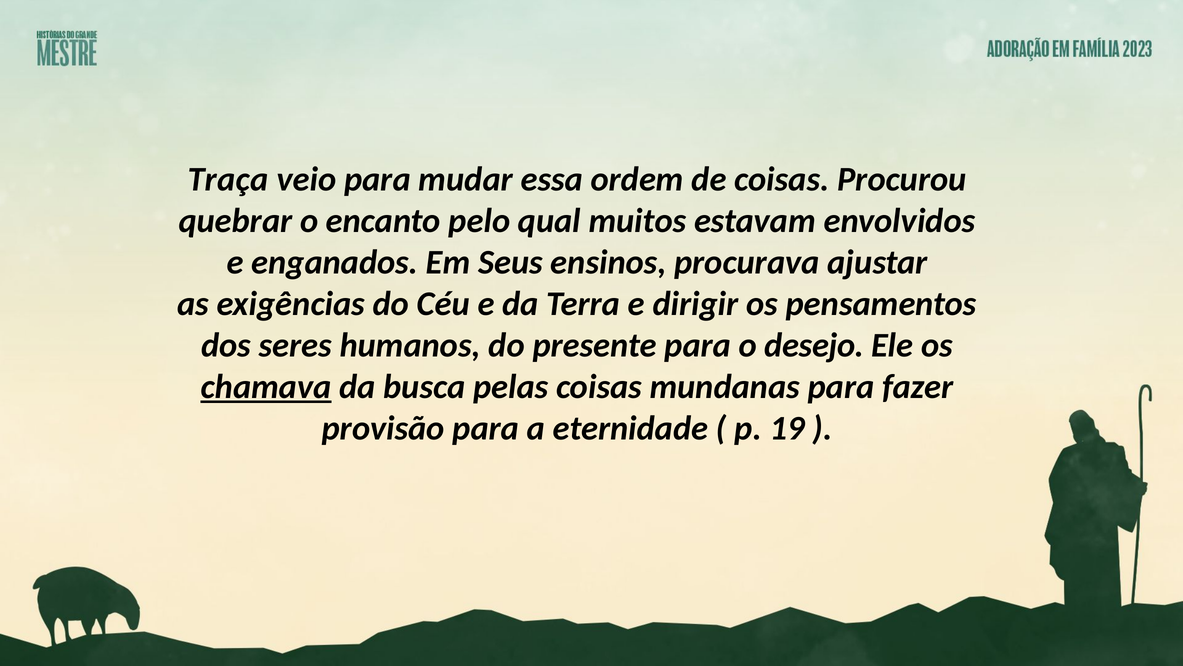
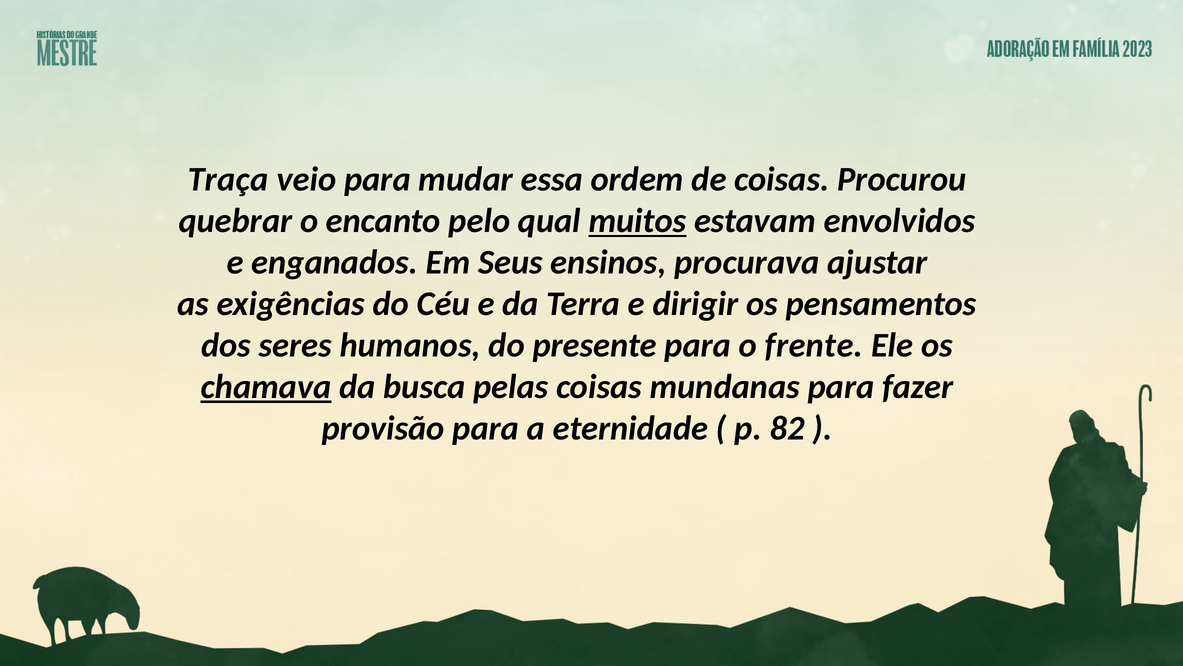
muitos underline: none -> present (638, 221)
desejo: desejo -> frente (814, 345)
19: 19 -> 82 (787, 428)
